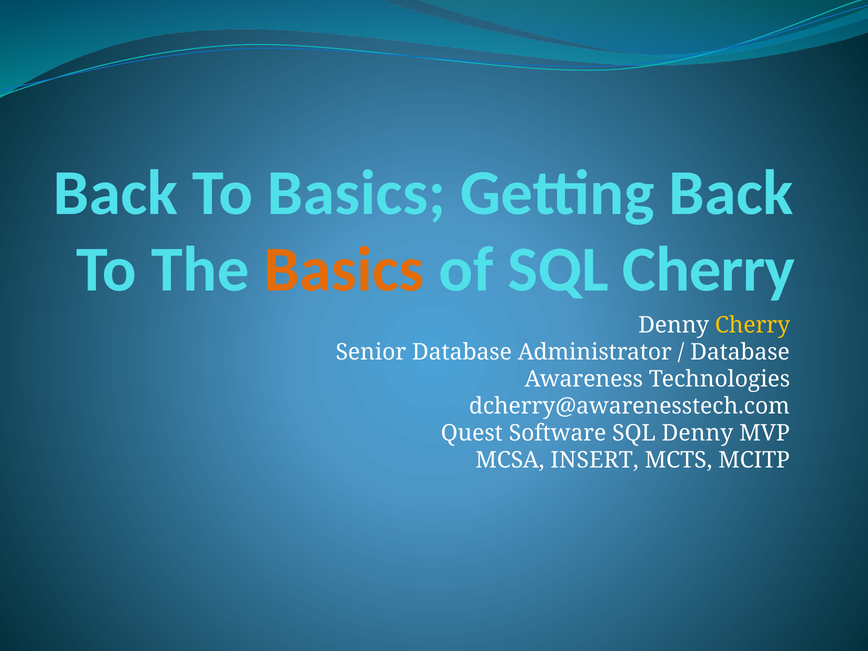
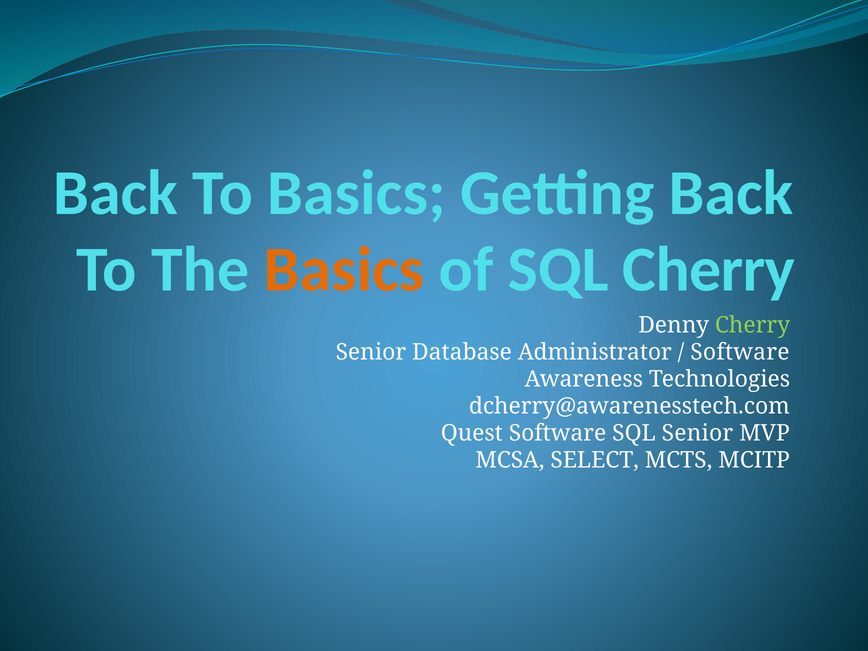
Cherry colour: yellow -> light green (753, 325)
Database: Database -> Software (740, 352)
SQL Denny: Denny -> Senior (697, 433)
INSERT: INSERT -> SELECT (595, 460)
